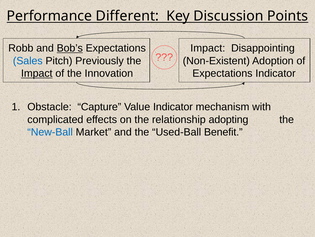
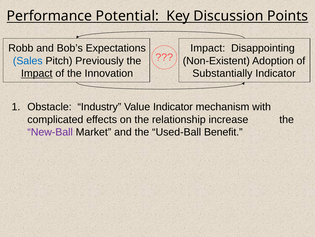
Different: Different -> Potential (127, 16)
Bob’s underline: present -> none (70, 48)
Expectations: Expectations -> Substantially (222, 73)
Capture: Capture -> Industry (99, 107)
adopting: adopting -> increase (228, 119)
New-Ball colour: blue -> purple (50, 132)
